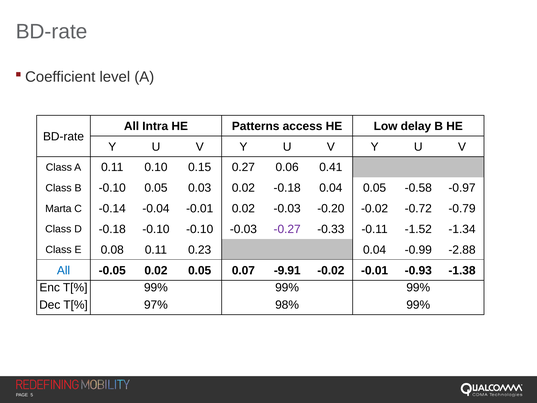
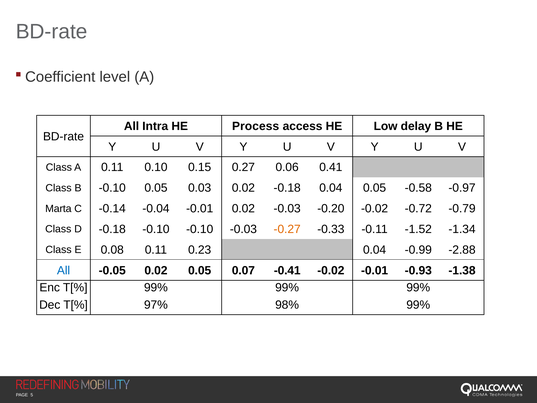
Patterns: Patterns -> Process (256, 126)
-0.27 colour: purple -> orange (287, 229)
-9.91: -9.91 -> -0.41 (287, 270)
